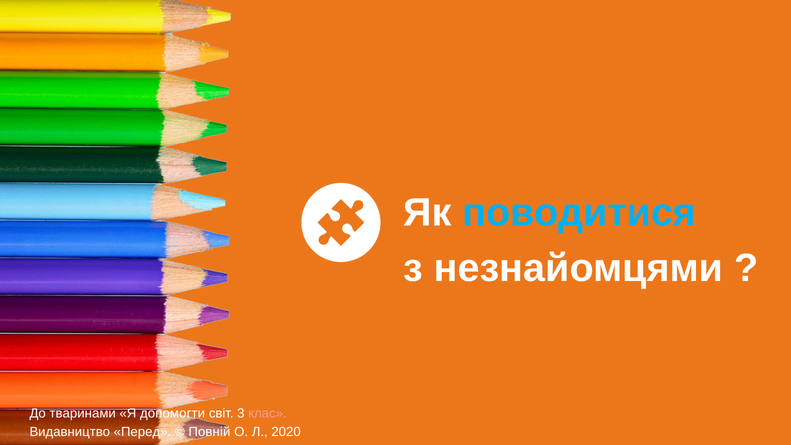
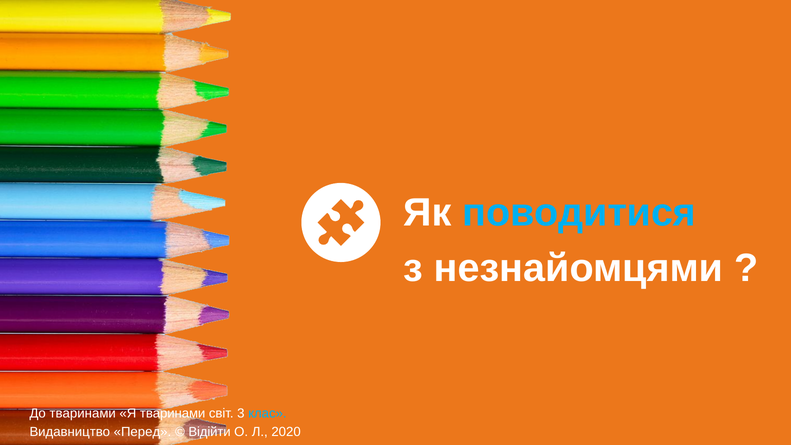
Я допомогти: допомогти -> тваринами (173, 413)
клас colour: pink -> light blue (267, 413)
Повній: Повній -> Відійти (210, 432)
